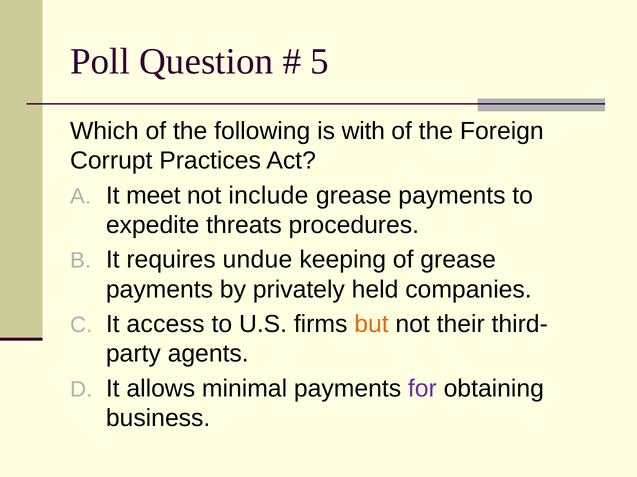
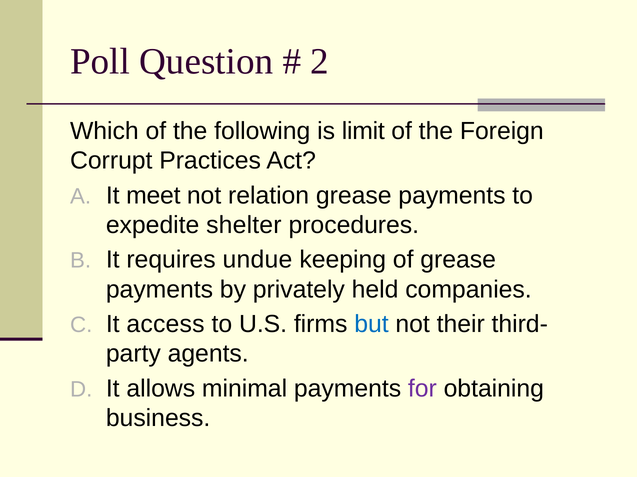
5: 5 -> 2 (320, 62)
with: with -> limit (363, 131)
include: include -> relation (269, 196)
threats: threats -> shelter (244, 225)
but colour: orange -> blue (371, 325)
